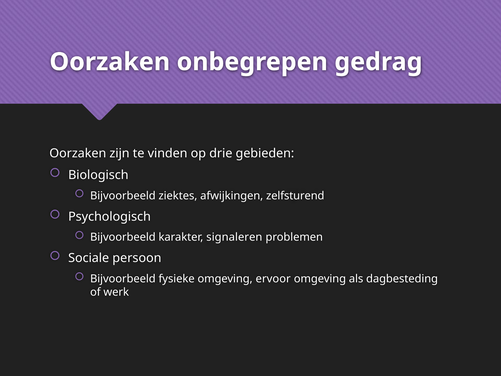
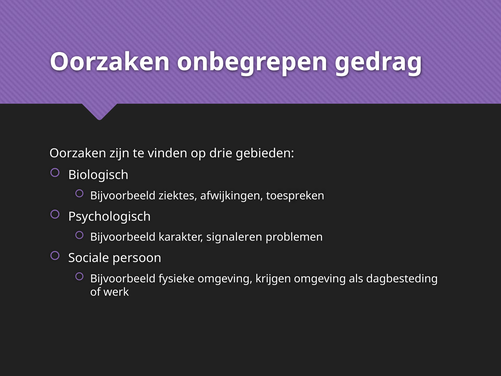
zelfsturend: zelfsturend -> toespreken (295, 196)
ervoor: ervoor -> krijgen (273, 279)
